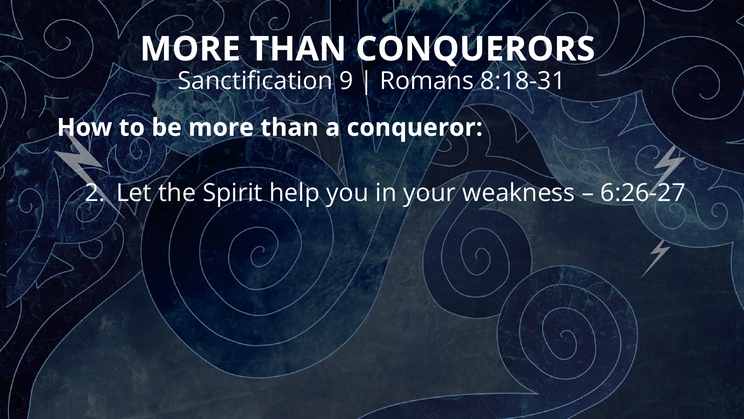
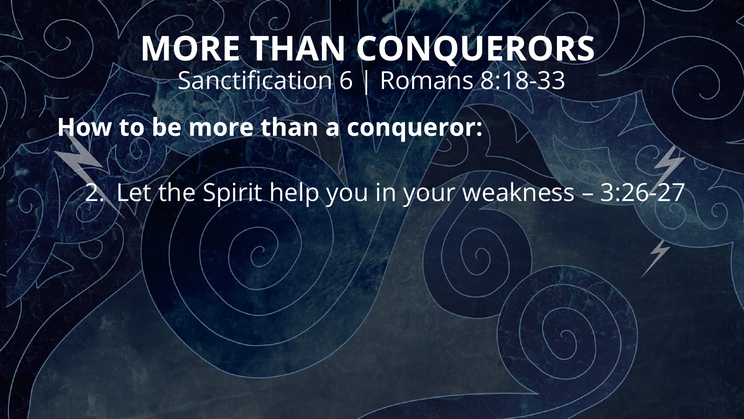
9: 9 -> 6 (346, 81)
8:18-31: 8:18-31 -> 8:18-33 (523, 81)
6:26-27: 6:26-27 -> 3:26-27 (643, 193)
